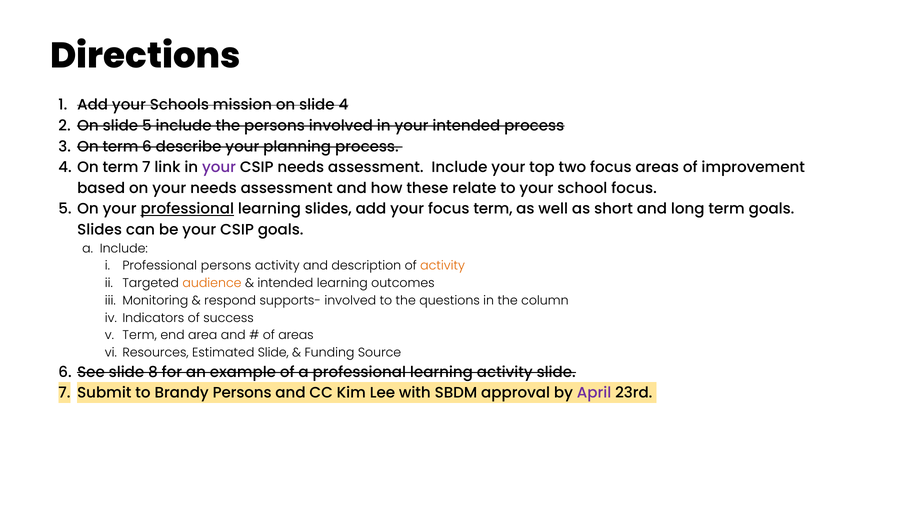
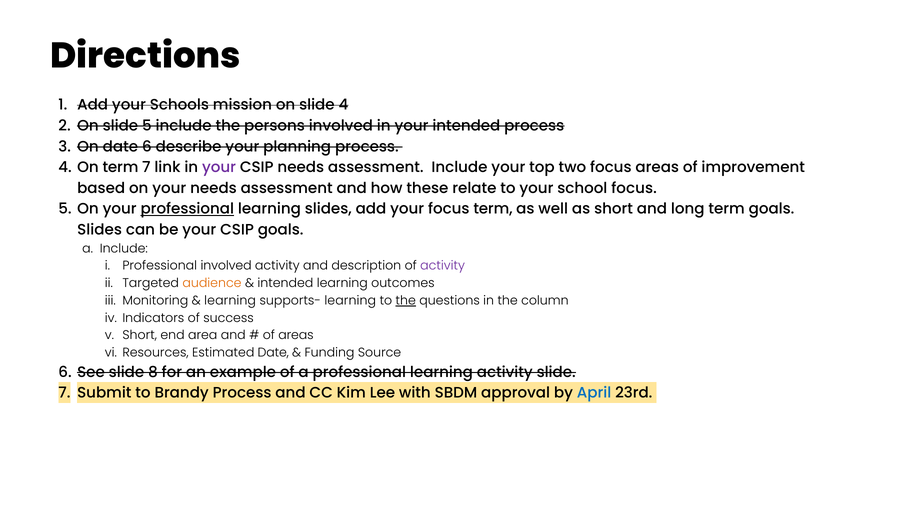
term: term -> date (120, 146)
Professional persons: persons -> involved (226, 266)
activity colour: orange -> purple (443, 266)
respond: respond -> learning (230, 300)
supports- involved: involved -> learning (350, 300)
the underline: none -> present (406, 300)
Term: Term -> Short (140, 335)
Estimated Slide: Slide -> Date (273, 352)
Brandy Persons: Persons -> Process (242, 393)
April colour: purple -> blue (594, 393)
